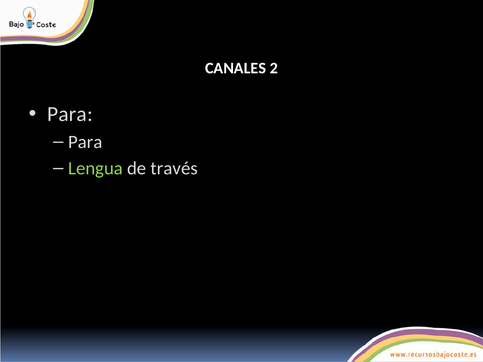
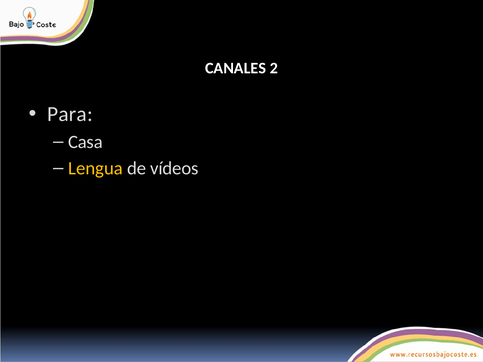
Para: Para -> Casa (85, 142)
Lengua colour: light green -> yellow (96, 168)
través: través -> vídeos (174, 168)
